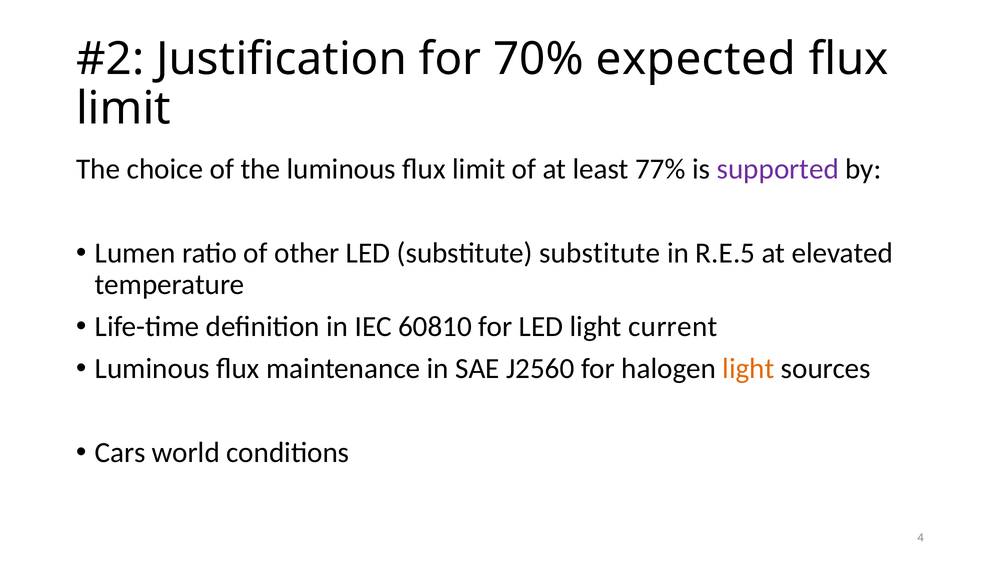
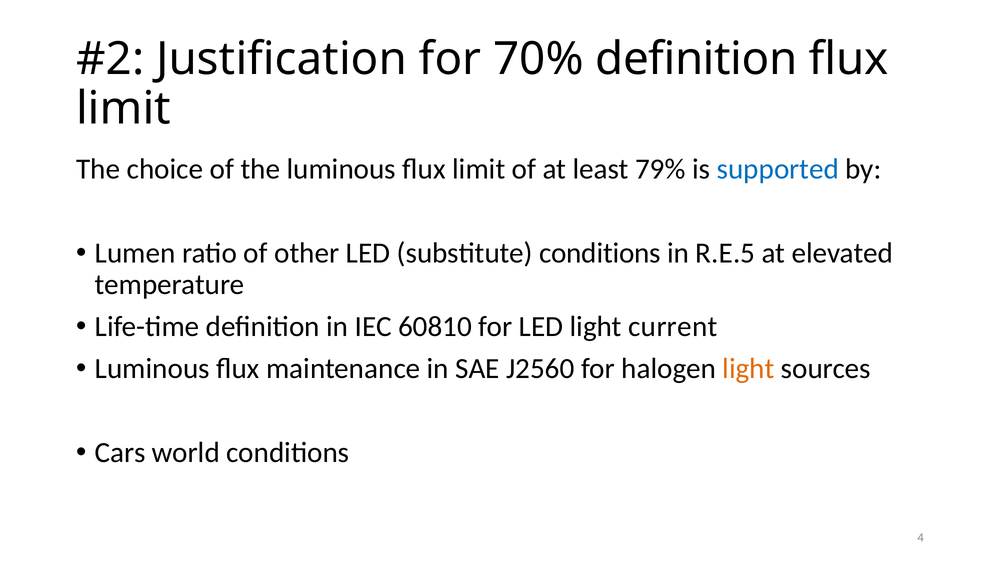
70% expected: expected -> definition (696, 59)
77%: 77% -> 79% (660, 169)
supported colour: purple -> blue (778, 169)
substitute substitute: substitute -> conditions (600, 253)
